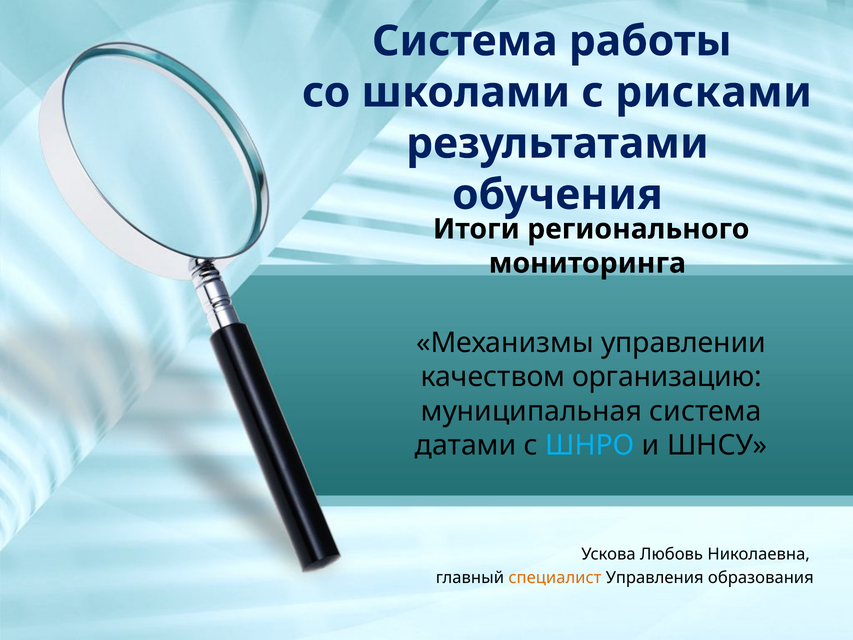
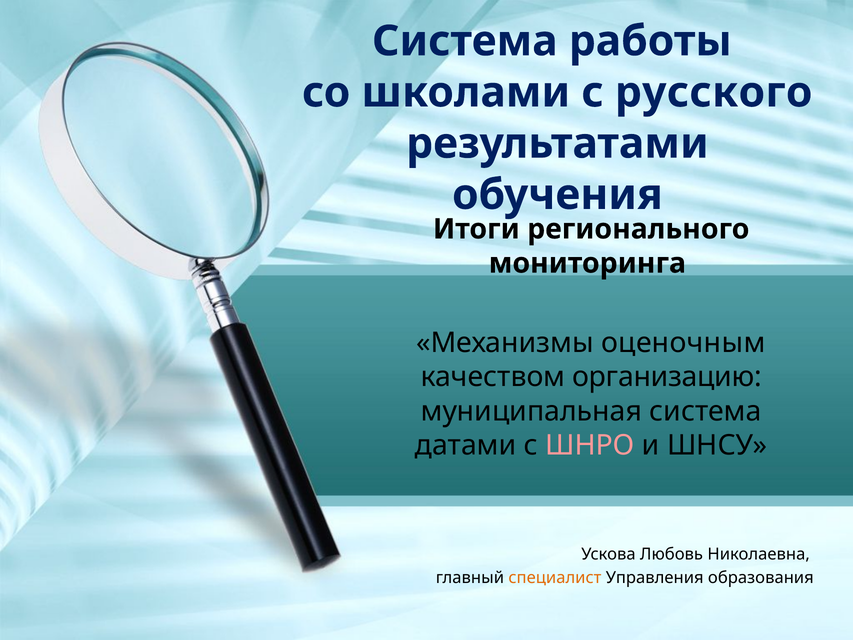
рисками: рисками -> русского (714, 92)
управлении: управлении -> оценочным (683, 343)
ШНРО colour: light blue -> pink (590, 445)
